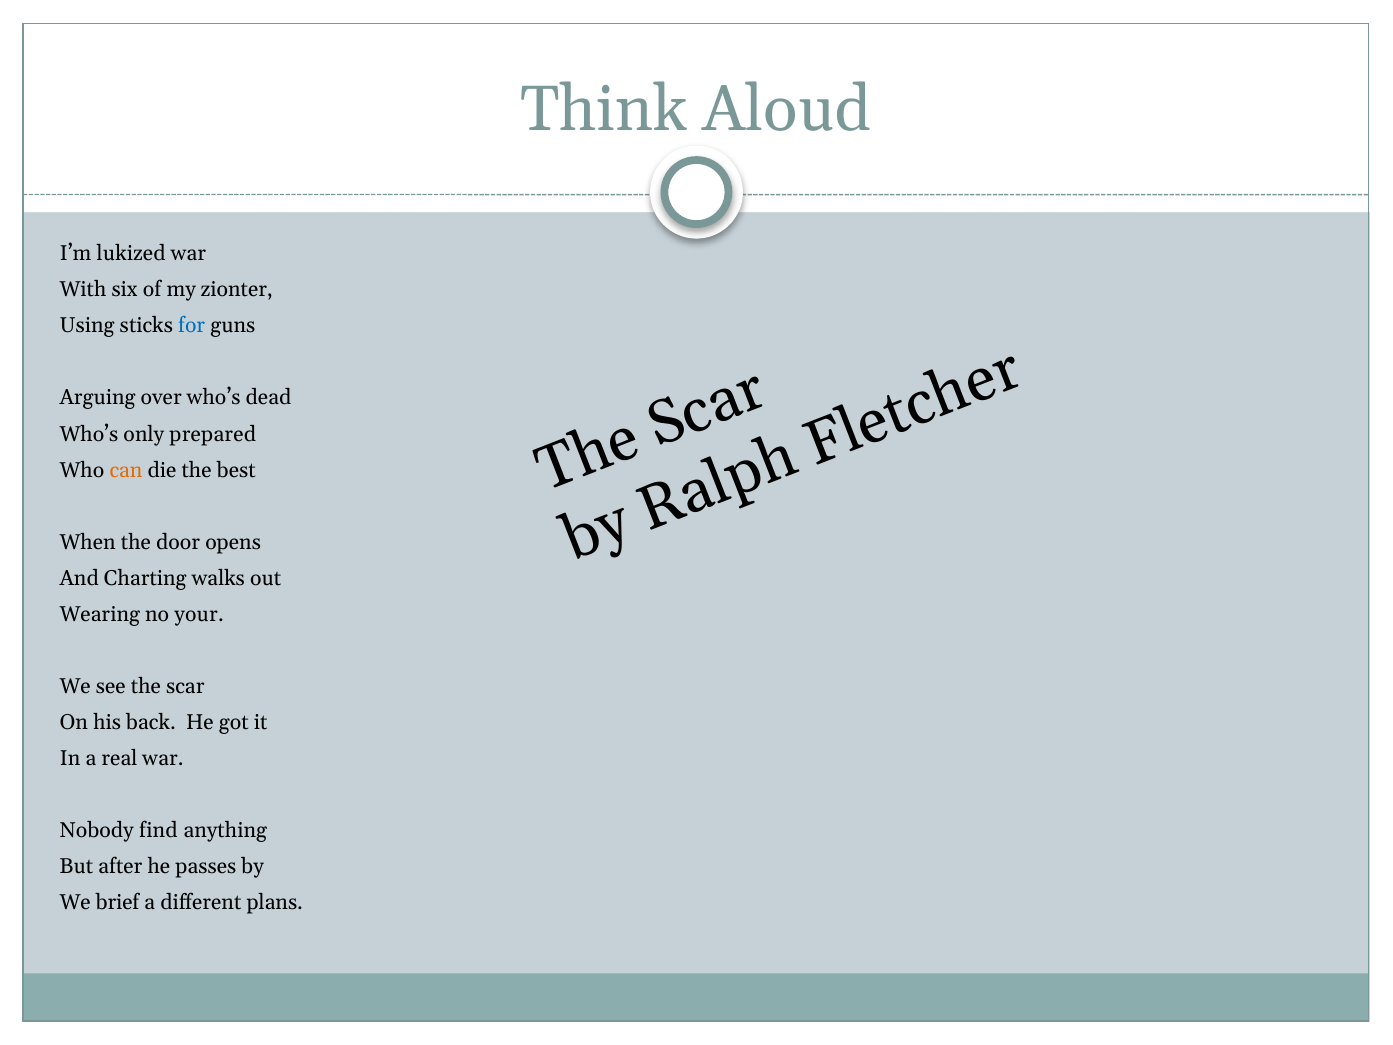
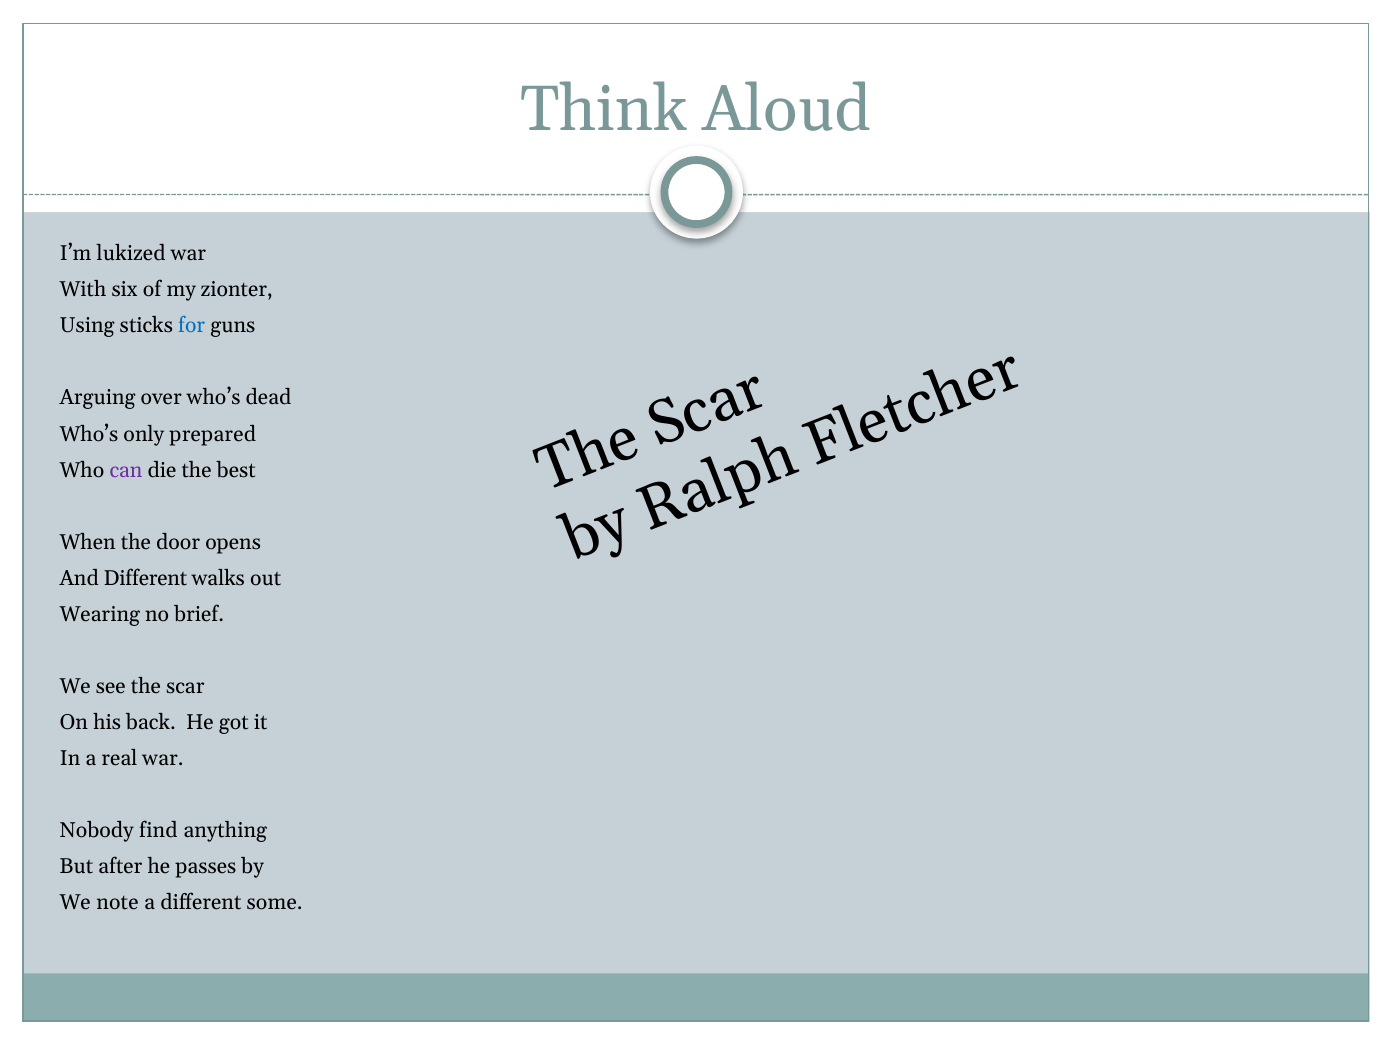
can colour: orange -> purple (126, 470)
And Charting: Charting -> Different (145, 578)
your: your -> brief (199, 614)
brief: brief -> note (117, 902)
plans: plans -> some (275, 902)
